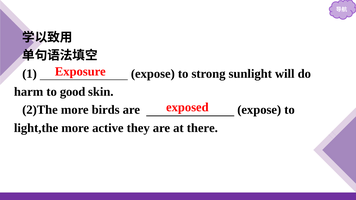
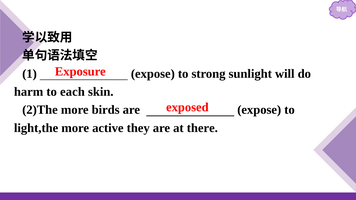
good: good -> each (72, 92)
